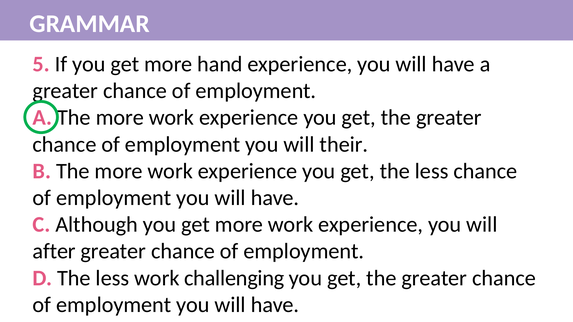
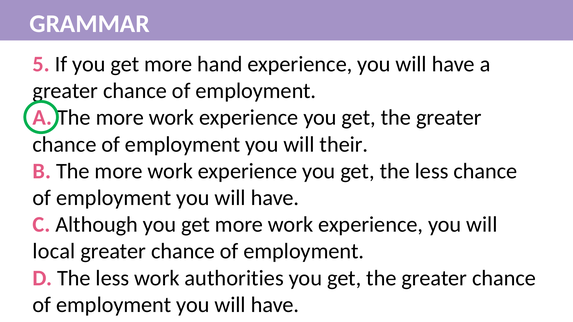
after: after -> local (54, 252)
challenging: challenging -> authorities (234, 278)
